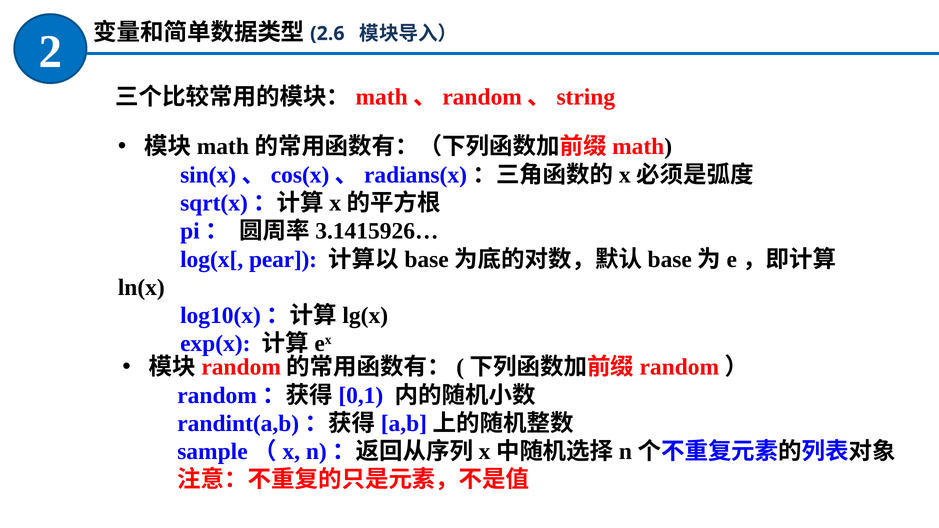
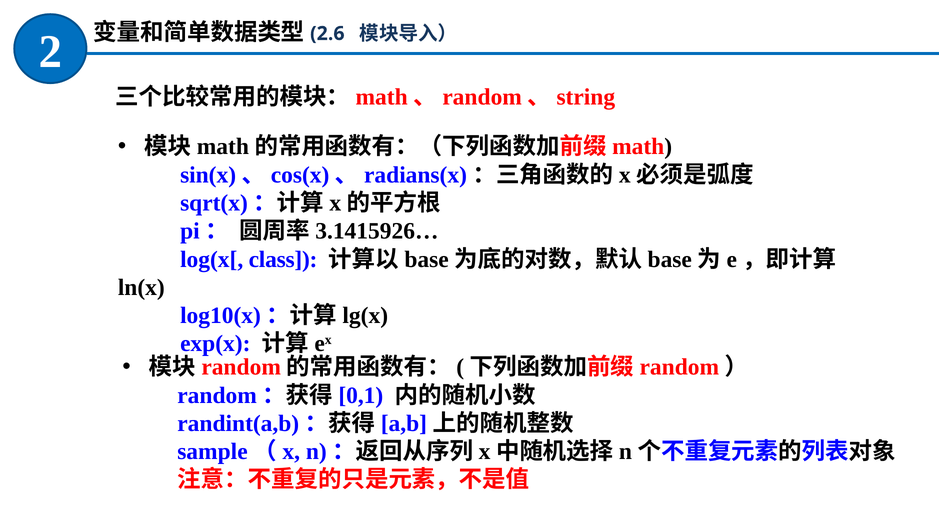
pear: pear -> class (283, 259)
